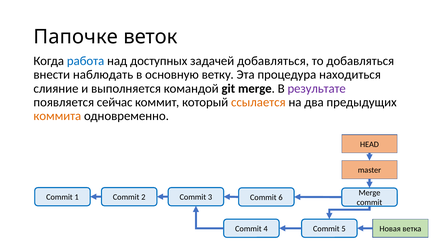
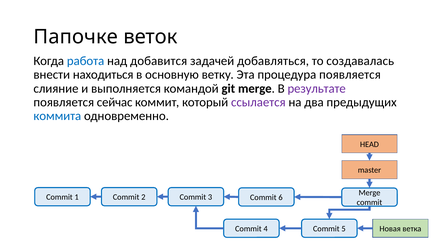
доступных: доступных -> добавится (159, 61)
то добавляться: добавляться -> создавалась (360, 61)
наблюдать: наблюдать -> находиться (103, 75)
процедура находиться: находиться -> появляется (350, 75)
ссылается colour: orange -> purple (258, 102)
коммита colour: orange -> blue (57, 116)
